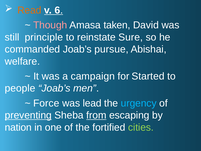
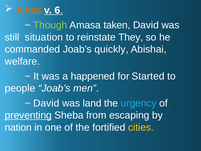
Though colour: pink -> light green (50, 25)
principle: principle -> situation (44, 37)
Sure: Sure -> They (131, 37)
pursue: pursue -> quickly (111, 49)
campaign: campaign -> happened (93, 76)
Force: Force -> David (46, 103)
lead: lead -> land (92, 103)
from underline: present -> none (96, 115)
cities colour: light green -> yellow (141, 127)
